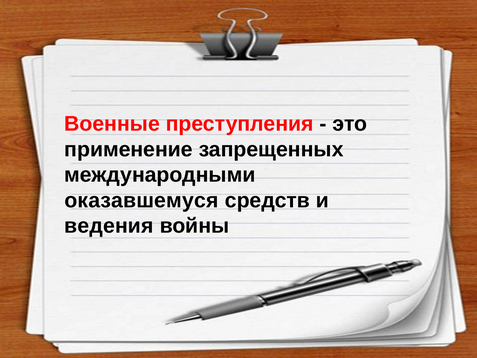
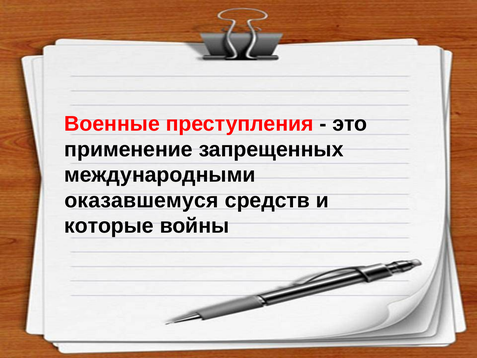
ведения: ведения -> которые (109, 226)
